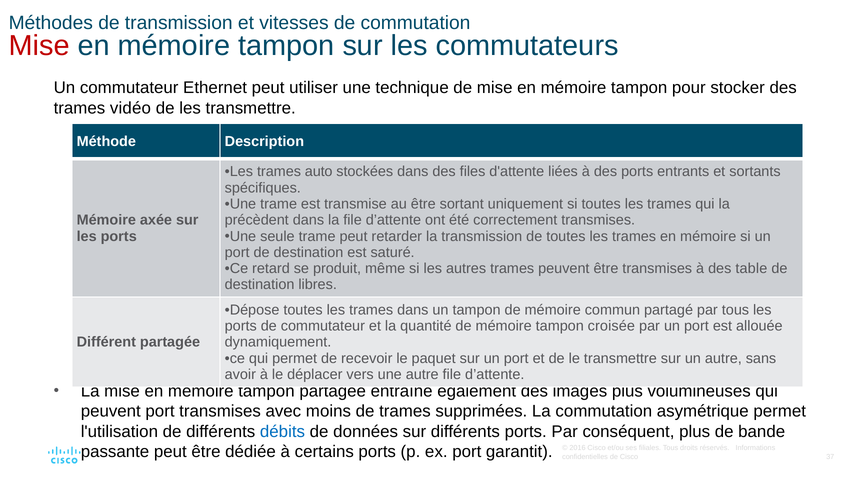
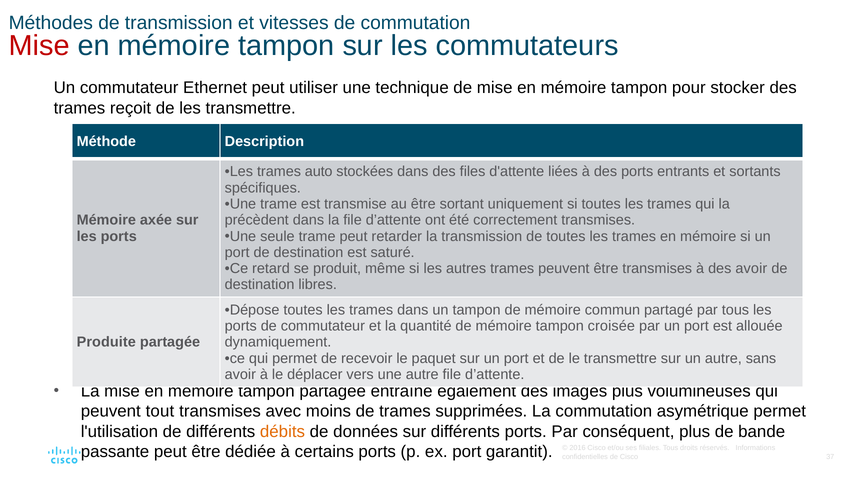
vidéo: vidéo -> reçoit (131, 108)
des table: table -> avoir (751, 269)
Différent: Différent -> Produite (106, 343)
peuvent port: port -> tout (160, 412)
débits colour: blue -> orange (282, 432)
